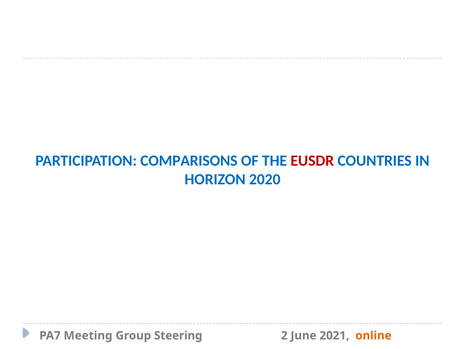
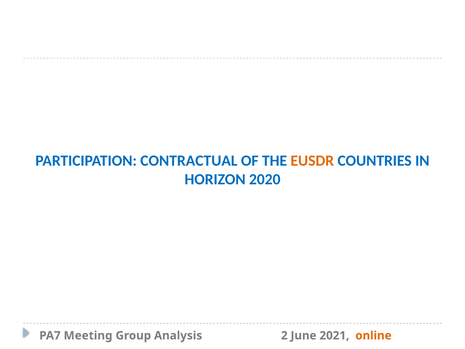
COMPARISONS: COMPARISONS -> CONTRACTUAL (189, 161)
EUSDR colour: red -> orange (312, 161)
Steering: Steering -> Analysis (178, 335)
